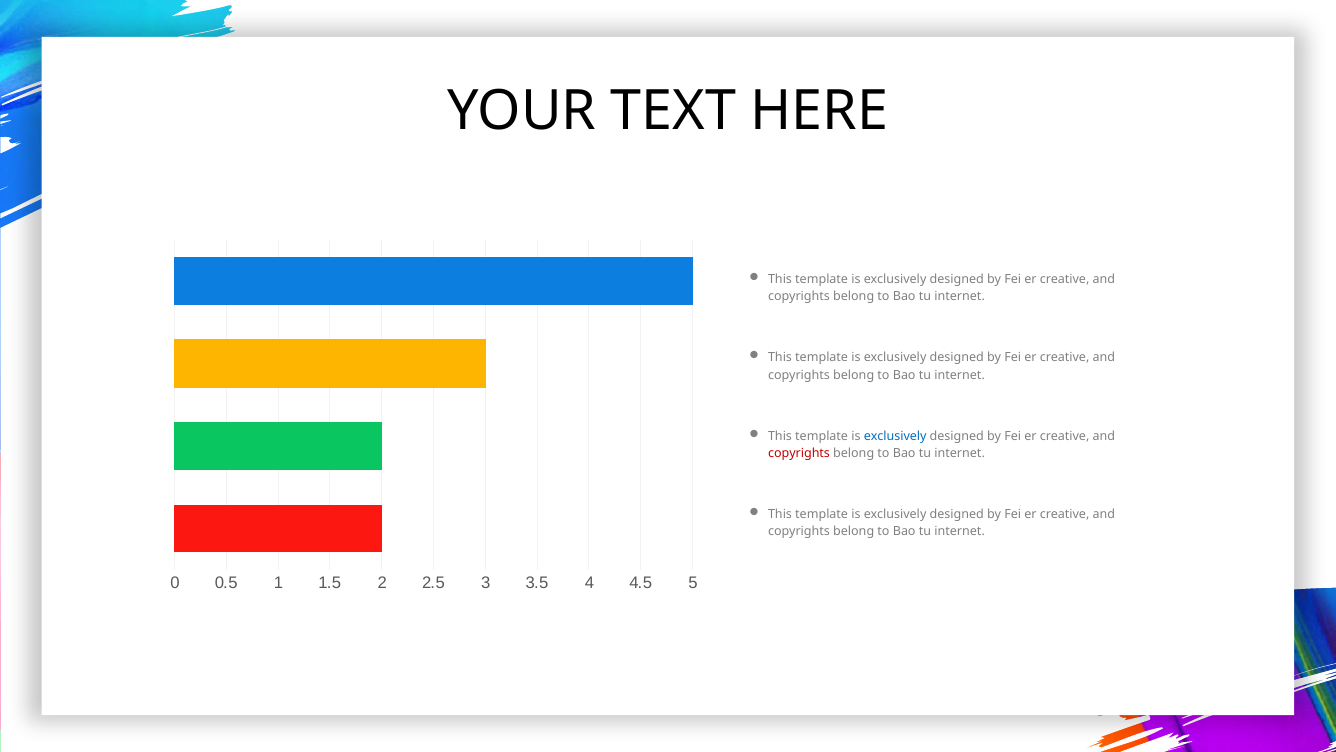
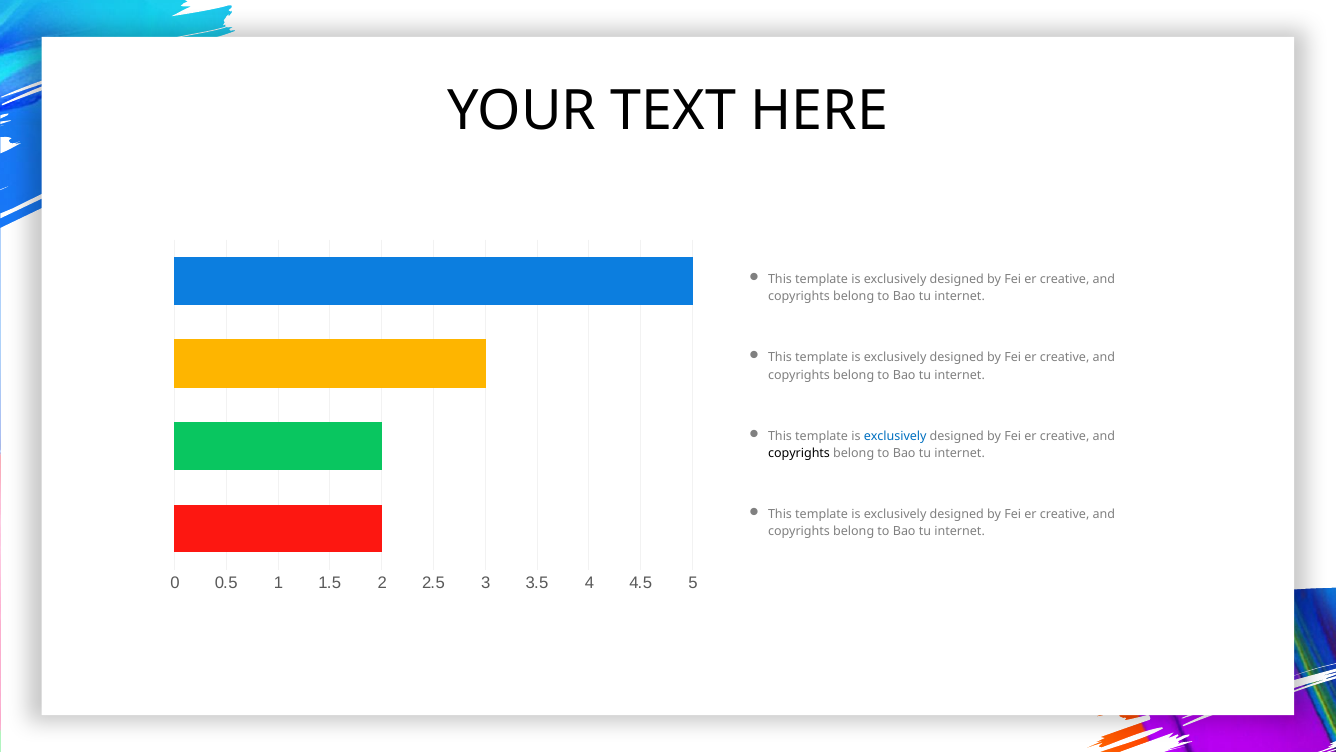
copyrights colour: red -> black (799, 453)
